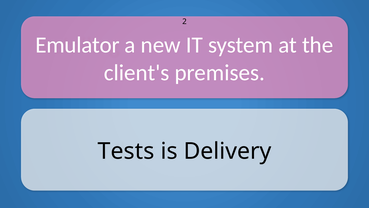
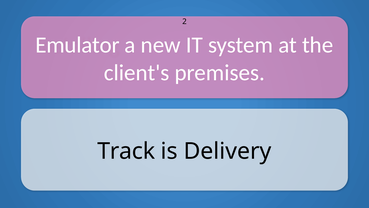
Tests: Tests -> Track (126, 151)
